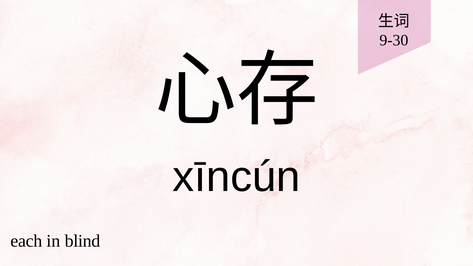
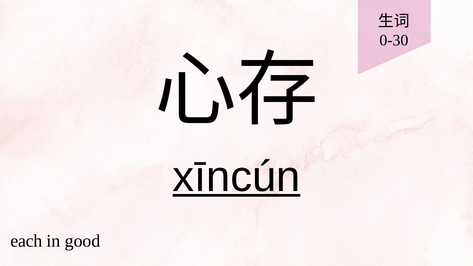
9-30: 9-30 -> 0-30 (394, 40)
xīncún underline: none -> present (236, 177)
blind: blind -> good (83, 241)
